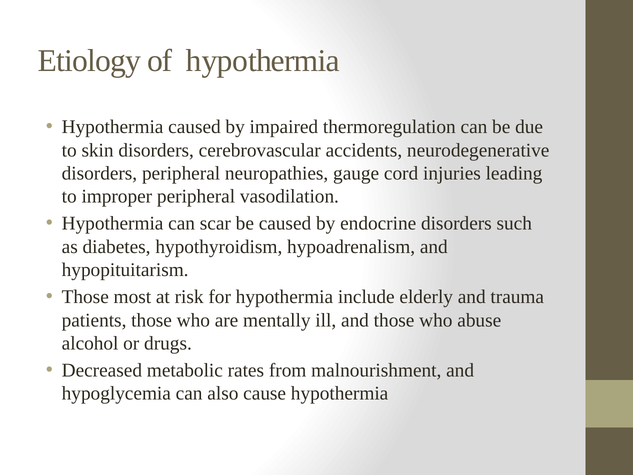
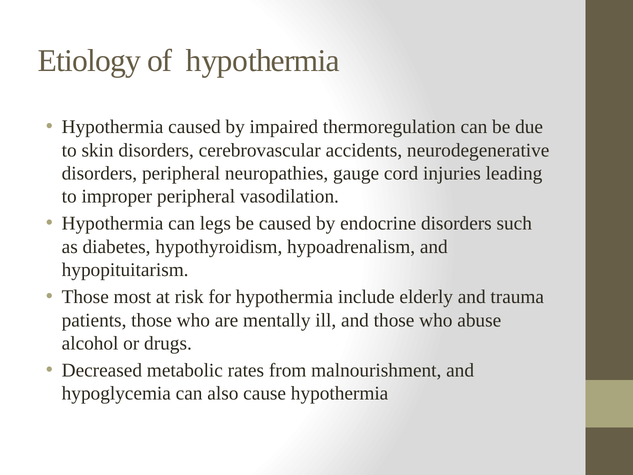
scar: scar -> legs (215, 223)
